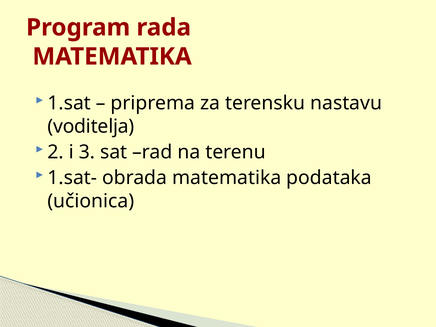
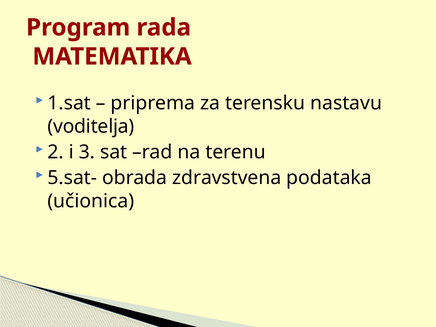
1.sat-: 1.sat- -> 5.sat- (72, 178)
obrada matematika: matematika -> zdravstvena (227, 178)
